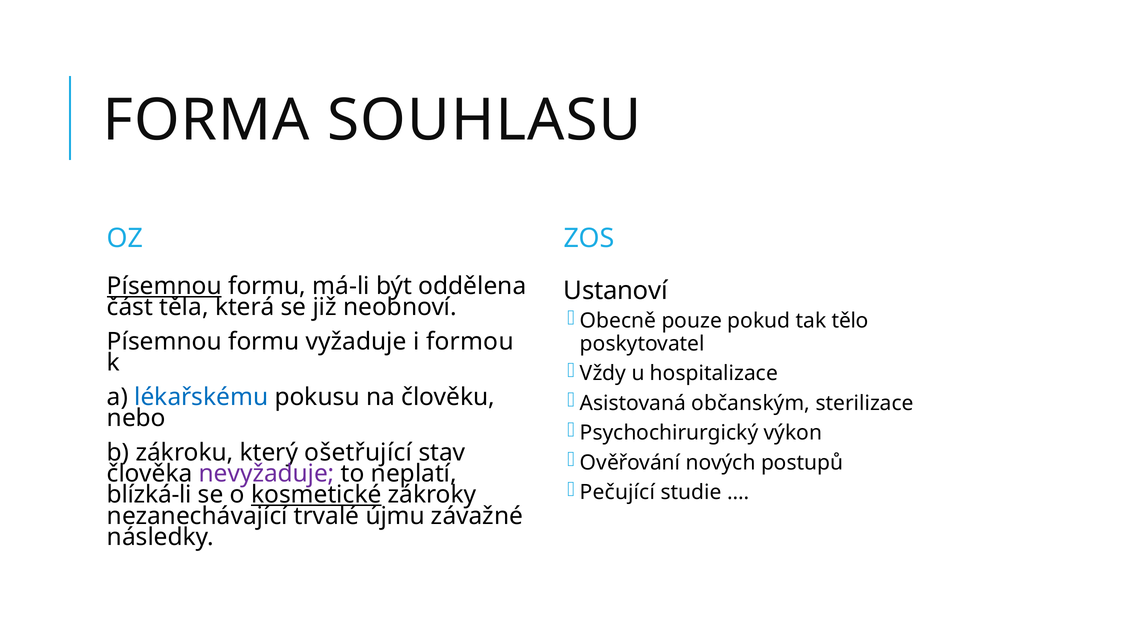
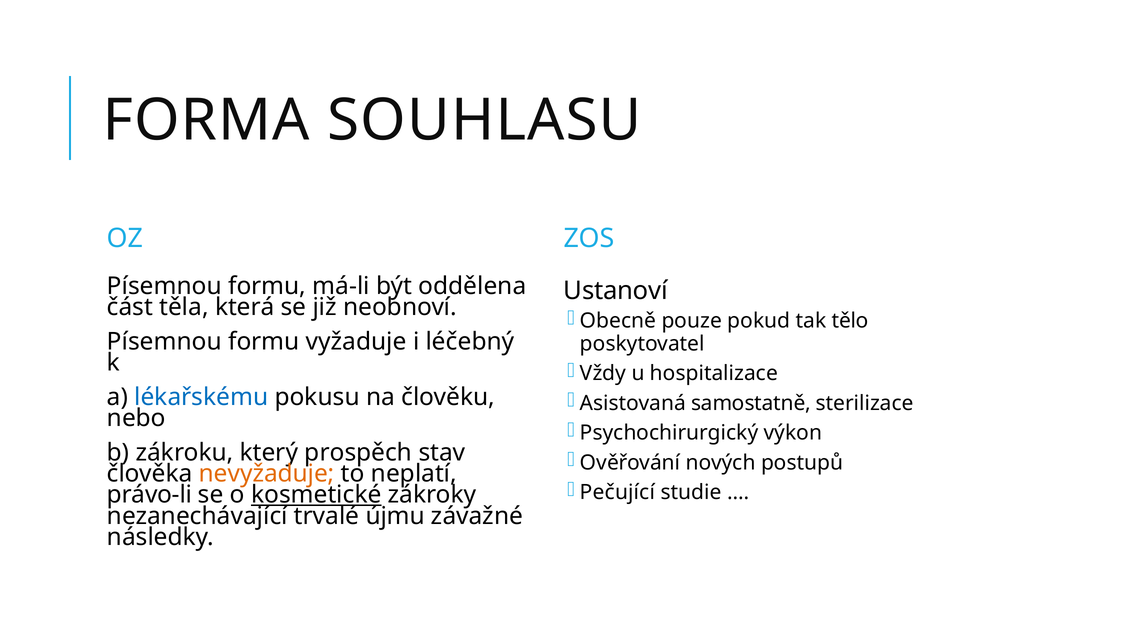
Písemnou underline: present -> none (164, 286)
formou: formou -> léčebný (470, 342)
občanským: občanským -> samostatně (751, 403)
ošetřující: ošetřující -> prospěch (358, 453)
nevyžaduje colour: purple -> orange (267, 474)
blízká-li: blízká-li -> právo-li (149, 495)
